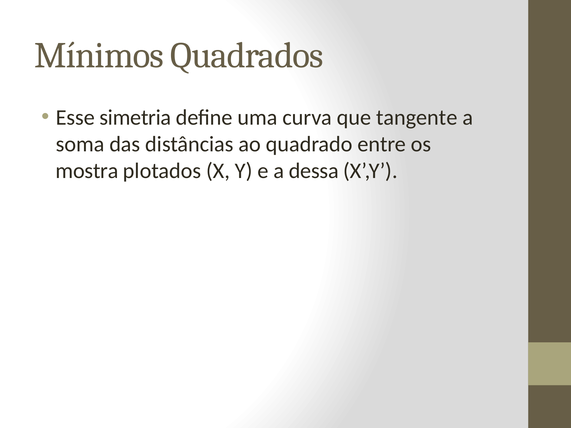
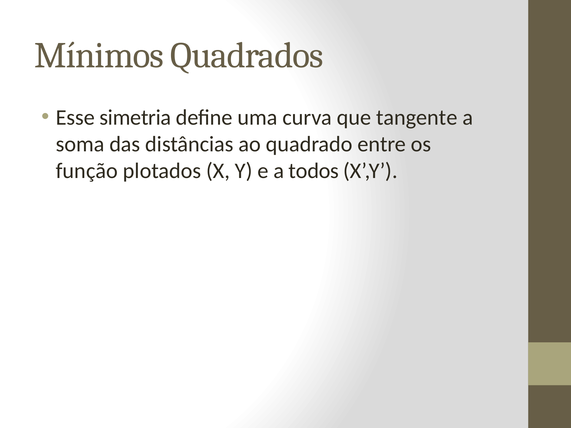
mostra: mostra -> função (87, 171)
dessa: dessa -> todos (314, 171)
